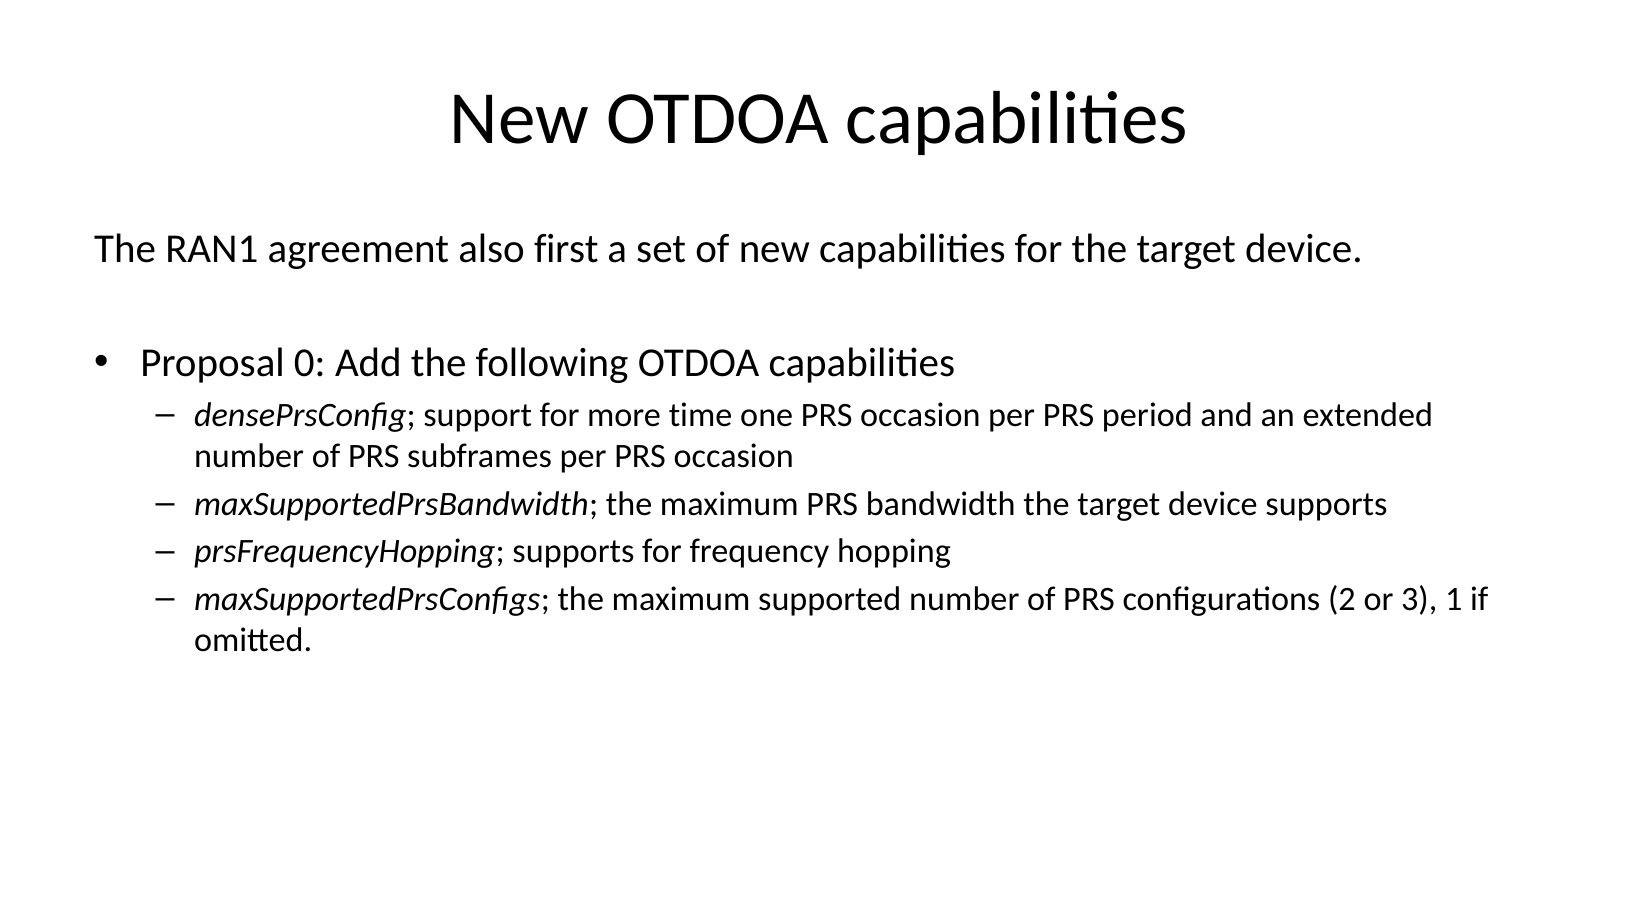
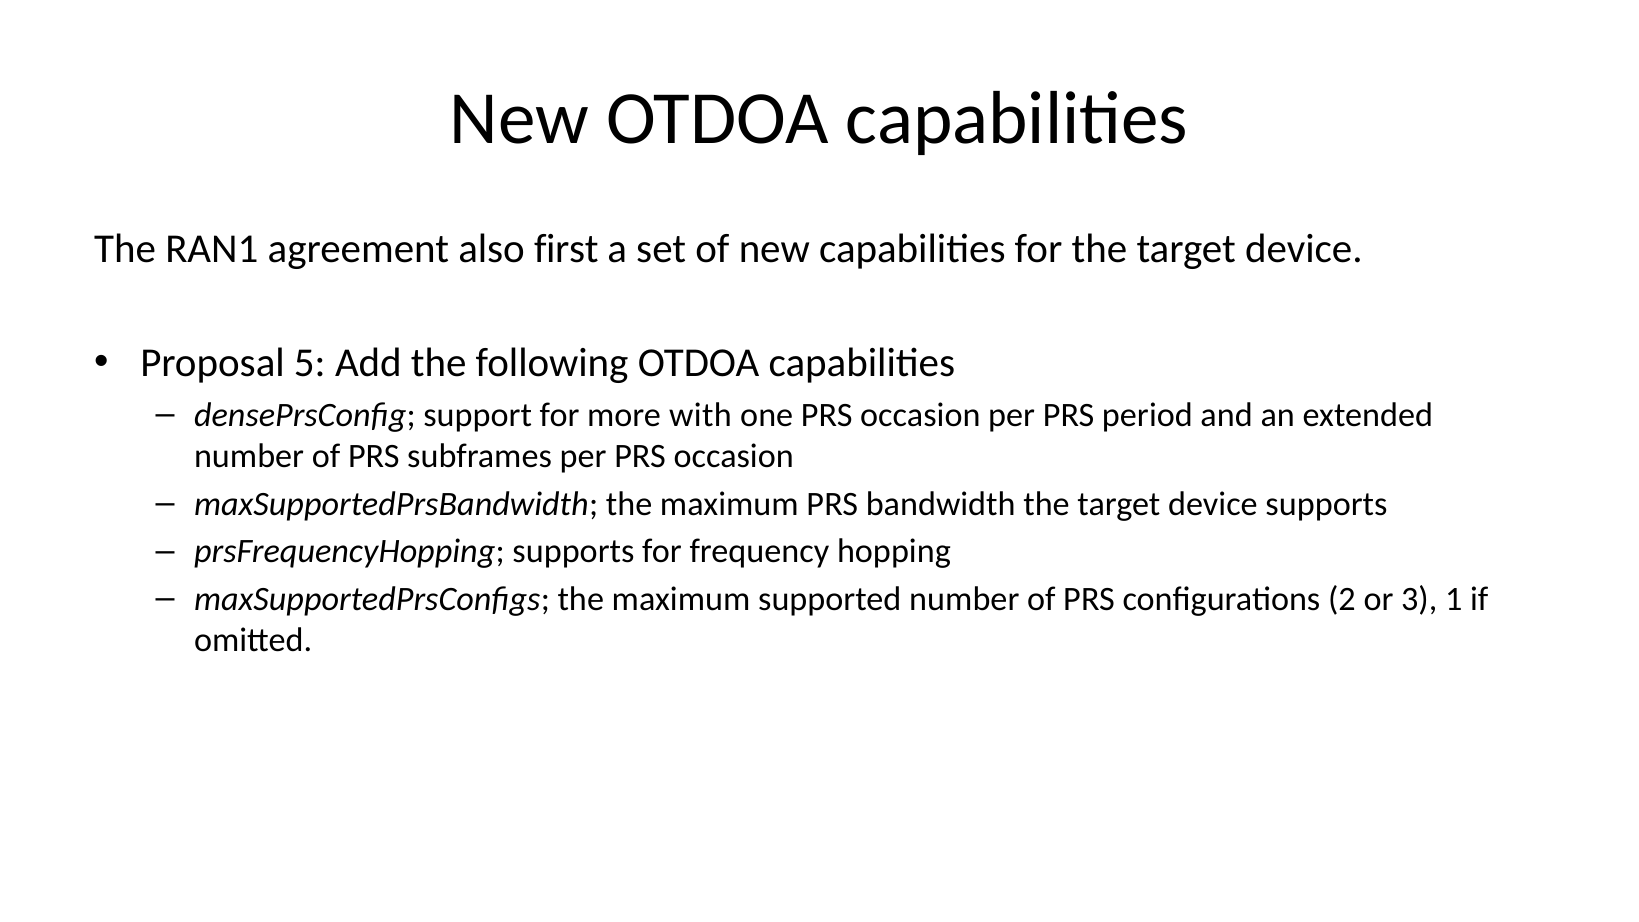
0: 0 -> 5 (310, 363)
time: time -> with (700, 415)
